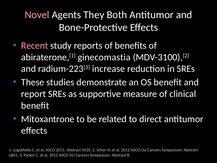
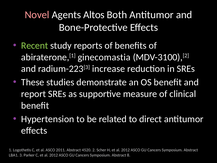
They: They -> Altos (94, 15)
Recent colour: pink -> light green (35, 46)
Mitoxantrone: Mitoxantrone -> Hypertension (48, 119)
